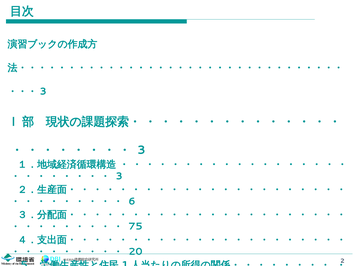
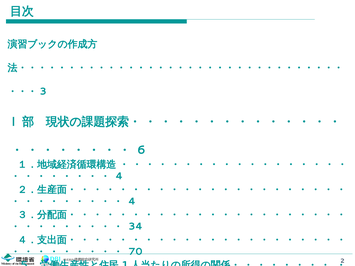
3: 3 -> 6 (141, 150)
3: 3 -> 4 (119, 176)
6: 6 -> 4 (132, 202)
75: 75 -> 34 (136, 227)
20: 20 -> 70 (135, 252)
